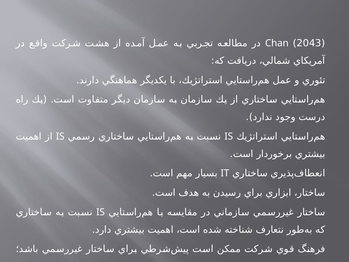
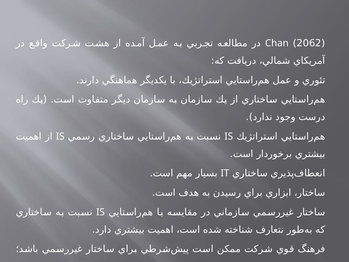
2043: 2043 -> 2062 (309, 43)
